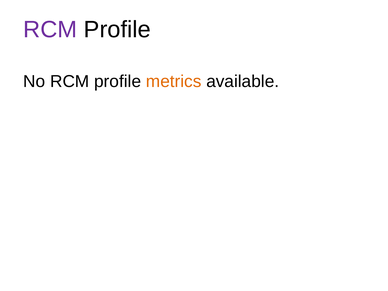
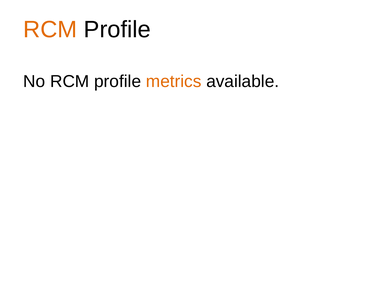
RCM colour: purple -> orange (50, 29)
